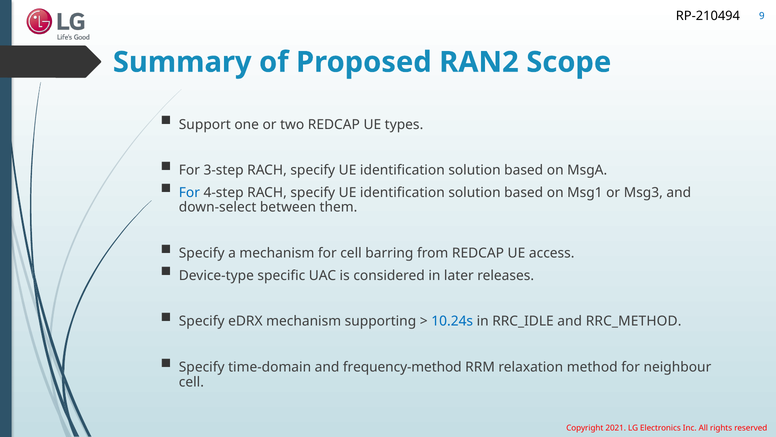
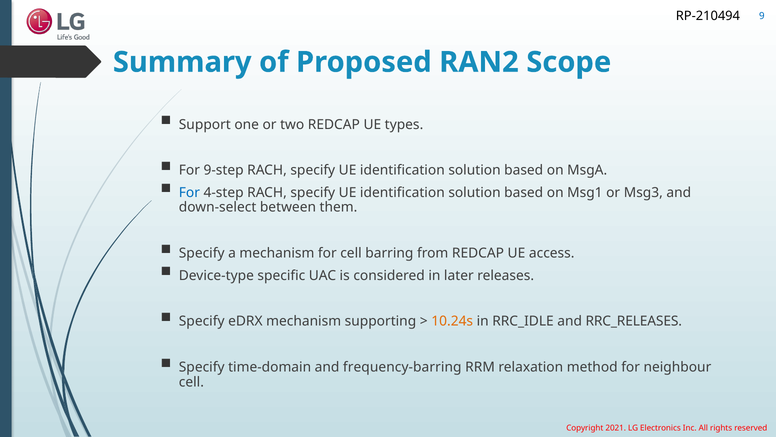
3-step: 3-step -> 9-step (224, 170)
10.24s colour: blue -> orange (452, 321)
RRC_METHOD: RRC_METHOD -> RRC_RELEASES (634, 321)
frequency-method: frequency-method -> frequency-barring (402, 367)
